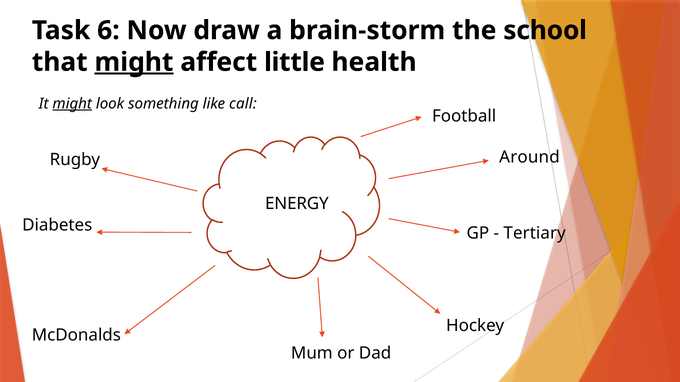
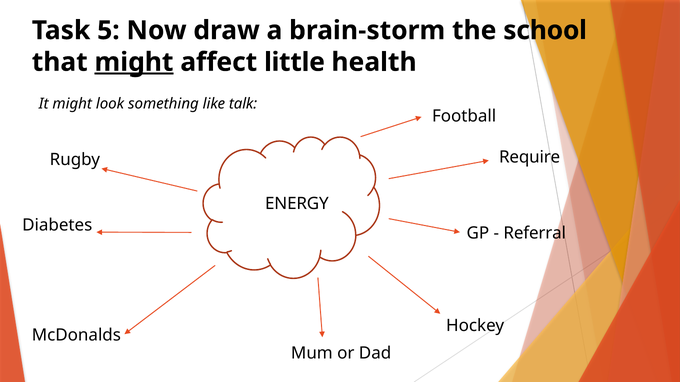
6: 6 -> 5 (108, 30)
might underline: present -> none (72, 104)
call: call -> talk (243, 104)
Around: Around -> Require (530, 158)
Tertiary: Tertiary -> Referral (535, 234)
